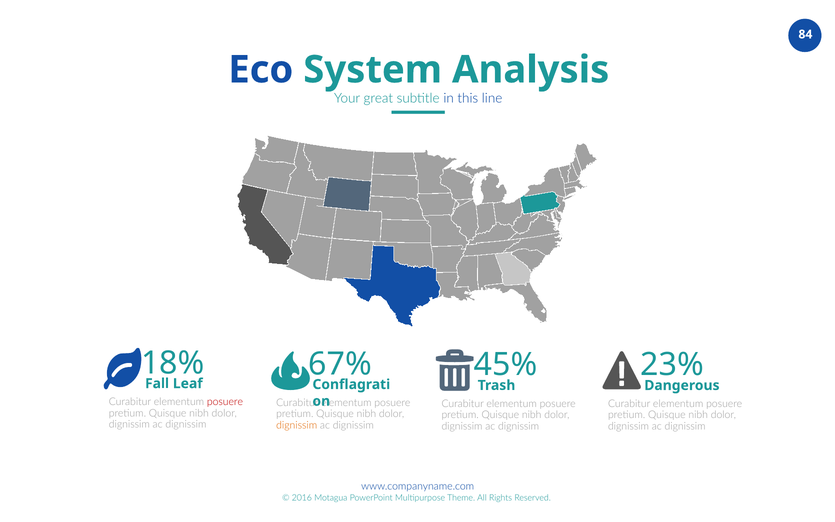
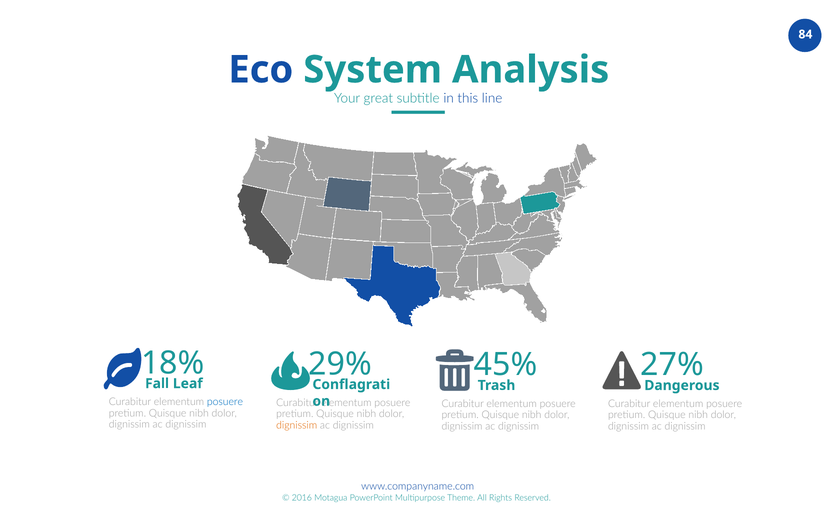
67%: 67% -> 29% (340, 364)
23%: 23% -> 27% (672, 365)
posuere colour: red -> blue (225, 402)
